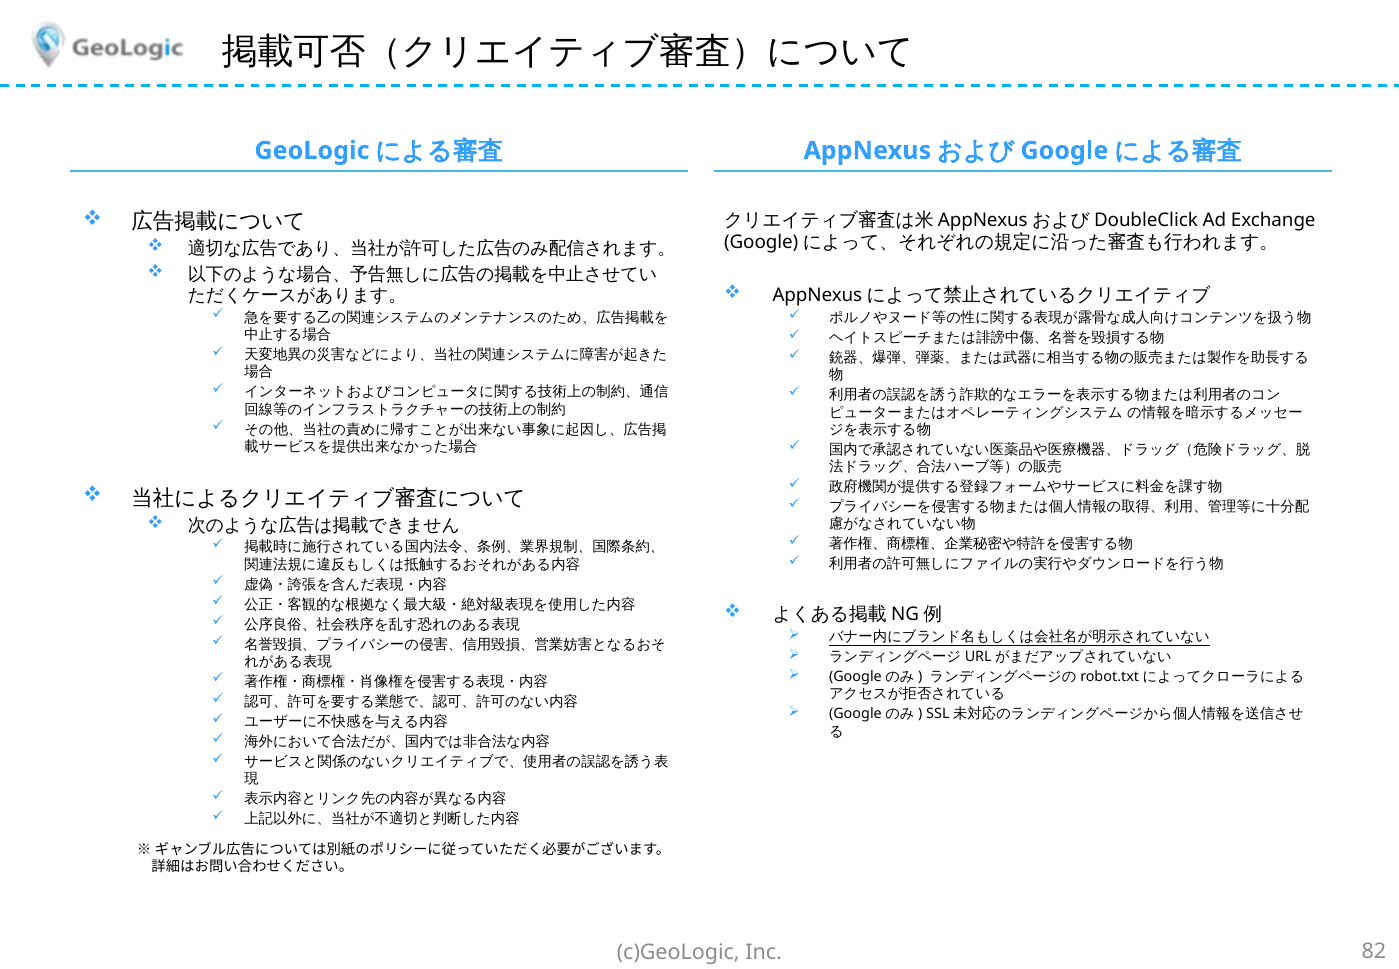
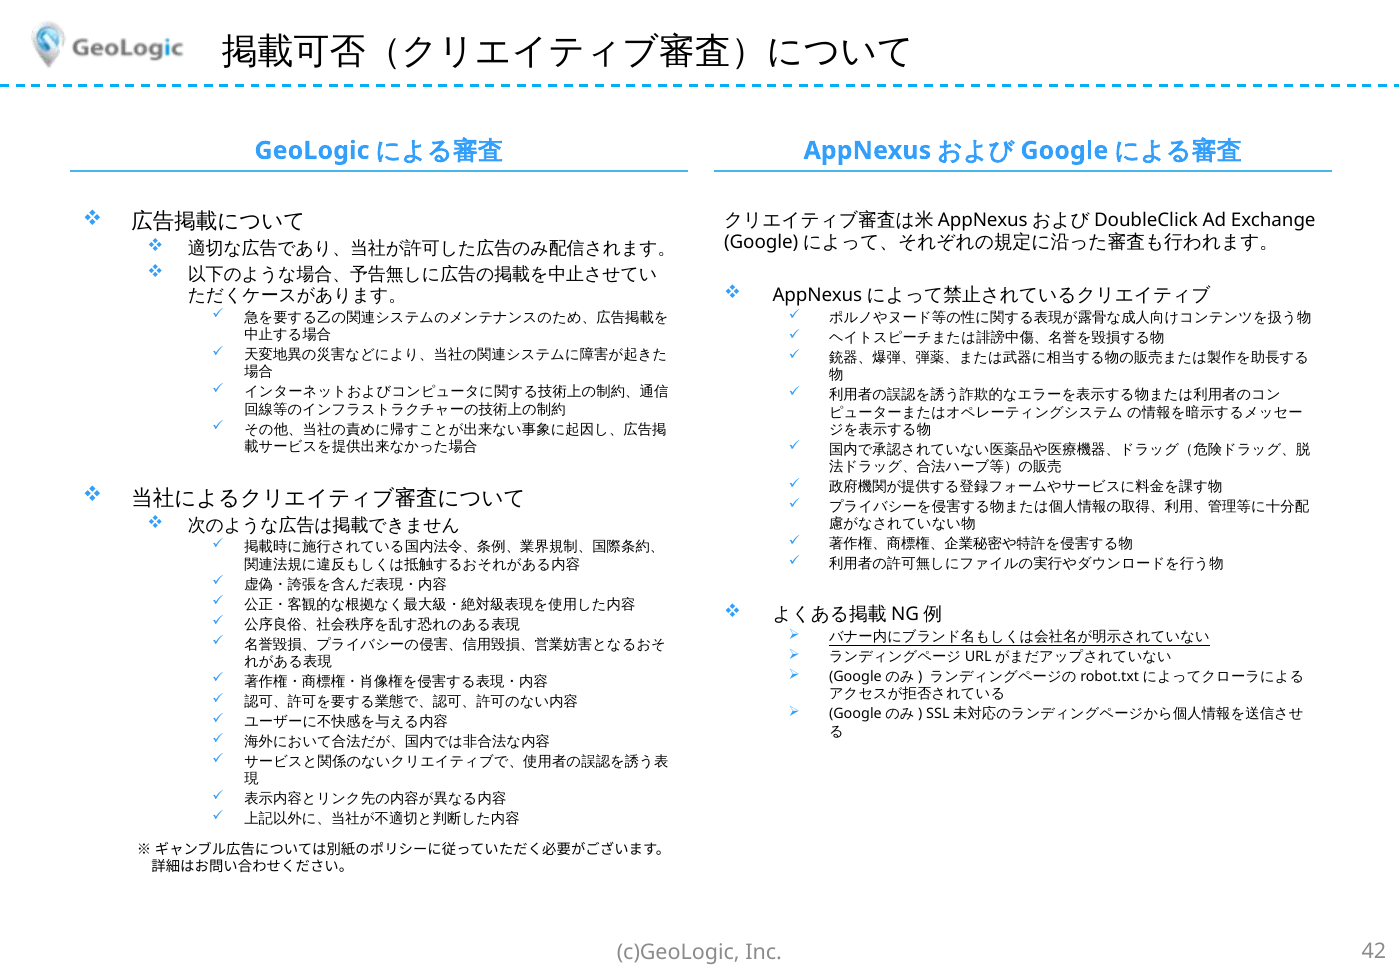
82: 82 -> 42 (1374, 951)
